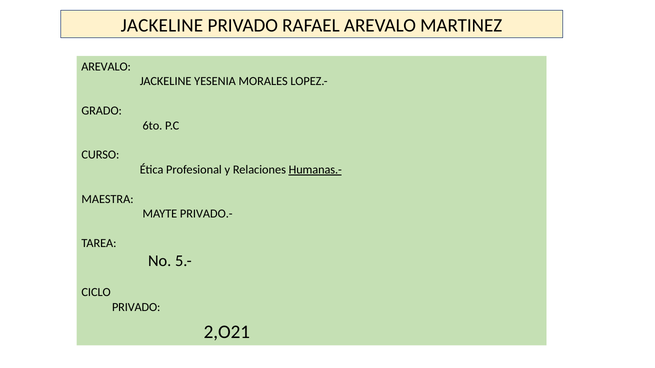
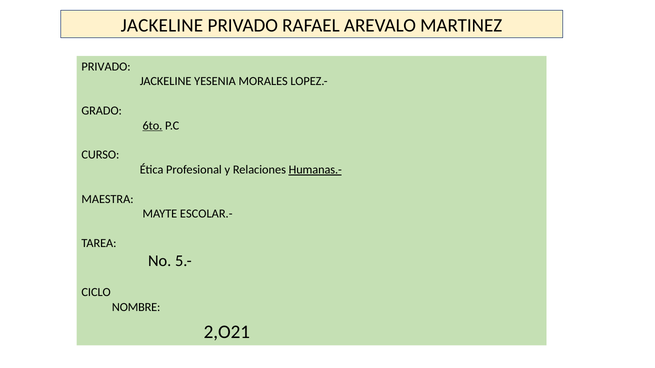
AREVALO: AREVALO -> PRIVADO (106, 67)
6to underline: none -> present (152, 126)
PRIVADO.-: PRIVADO.- -> ESCOLAR.- (206, 214)
PRIVADO: PRIVADO -> NOMBRE (136, 307)
